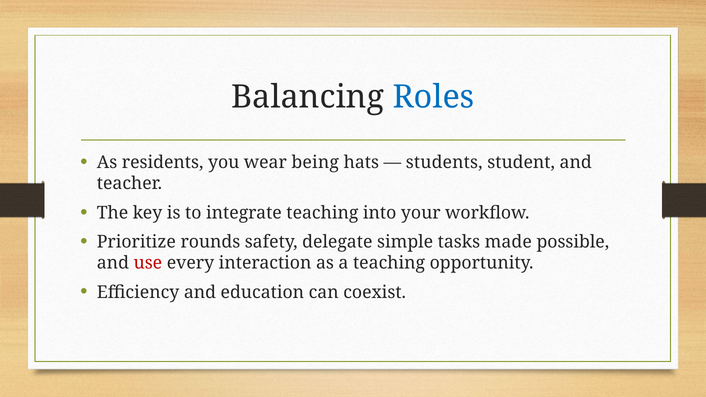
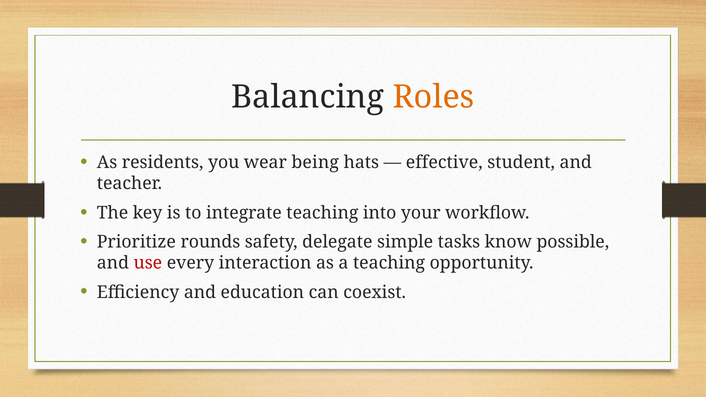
Roles colour: blue -> orange (434, 97)
students: students -> effective (444, 163)
made: made -> know (508, 242)
